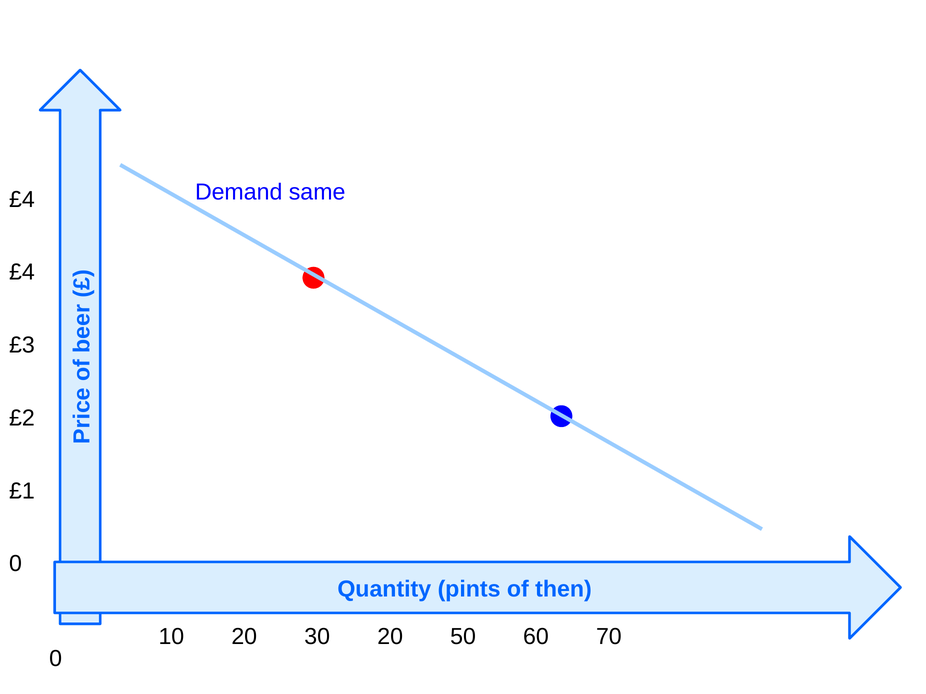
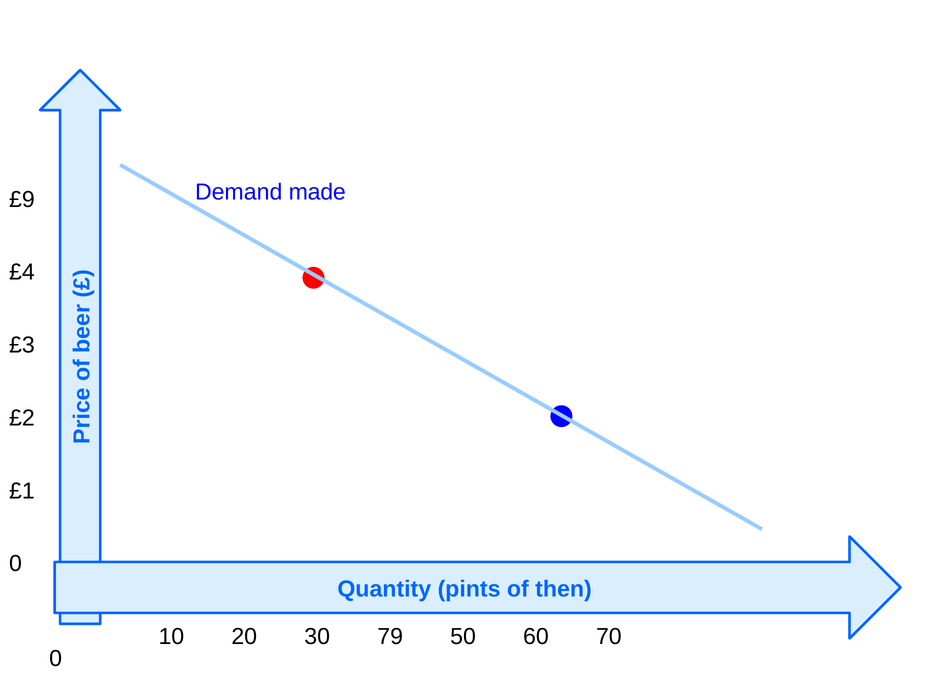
same: same -> made (317, 192)
£4: £4 -> £9 (22, 200)
30 20: 20 -> 79 (390, 637)
